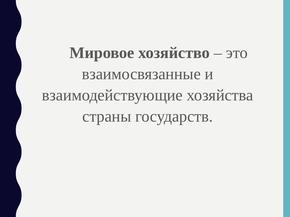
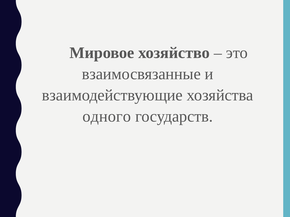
страны: страны -> одного (107, 117)
